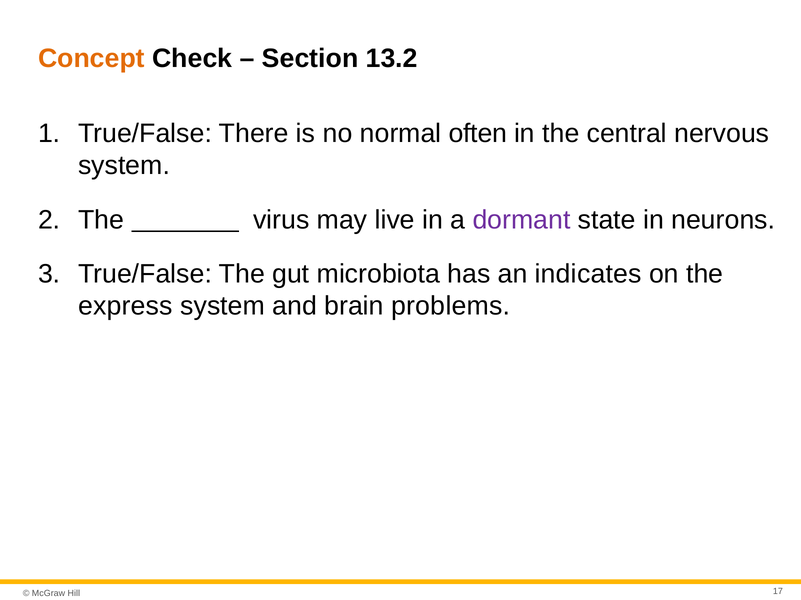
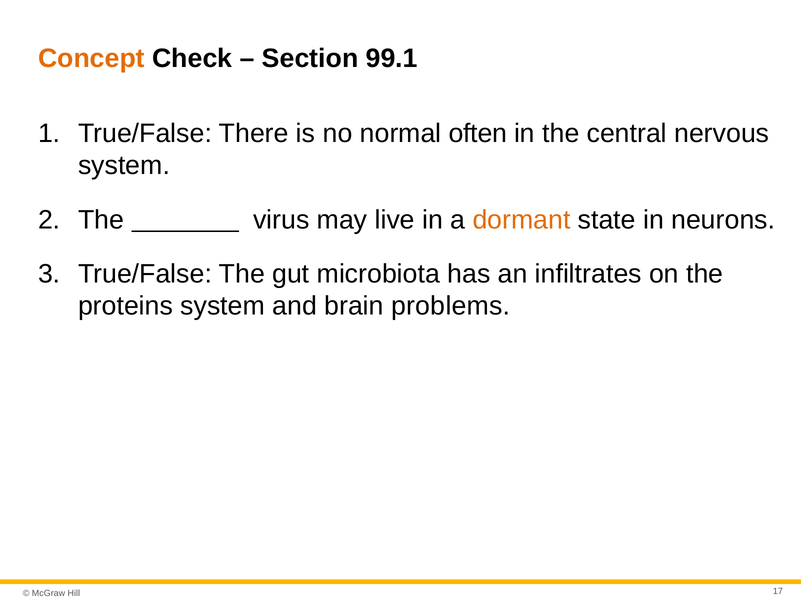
13.2: 13.2 -> 99.1 (392, 58)
dormant colour: purple -> orange (522, 220)
indicates: indicates -> infiltrates (588, 274)
express: express -> proteins (126, 306)
